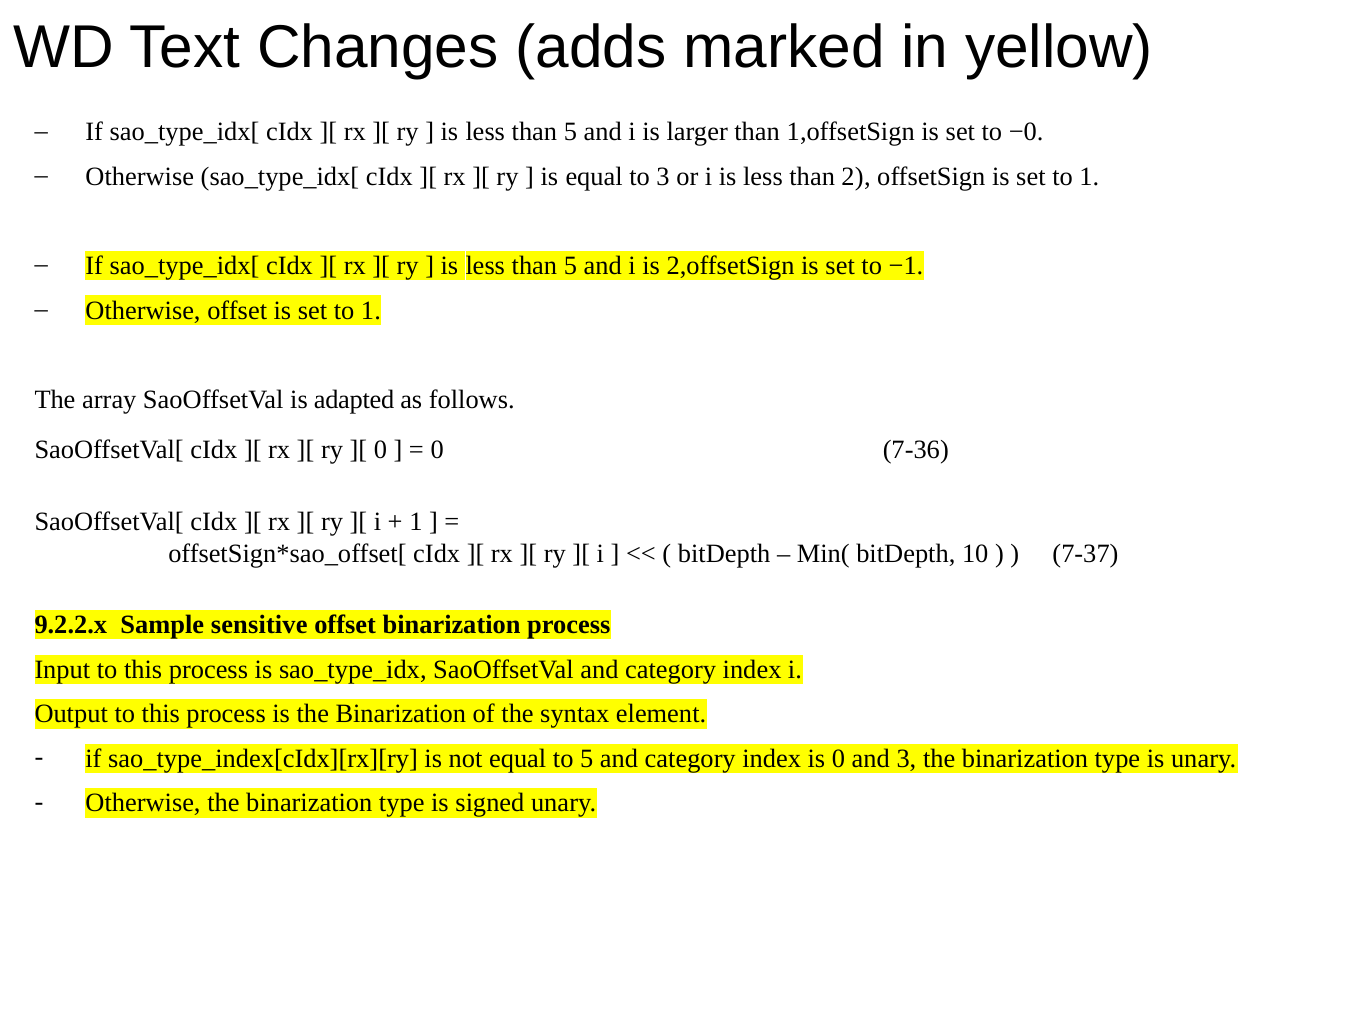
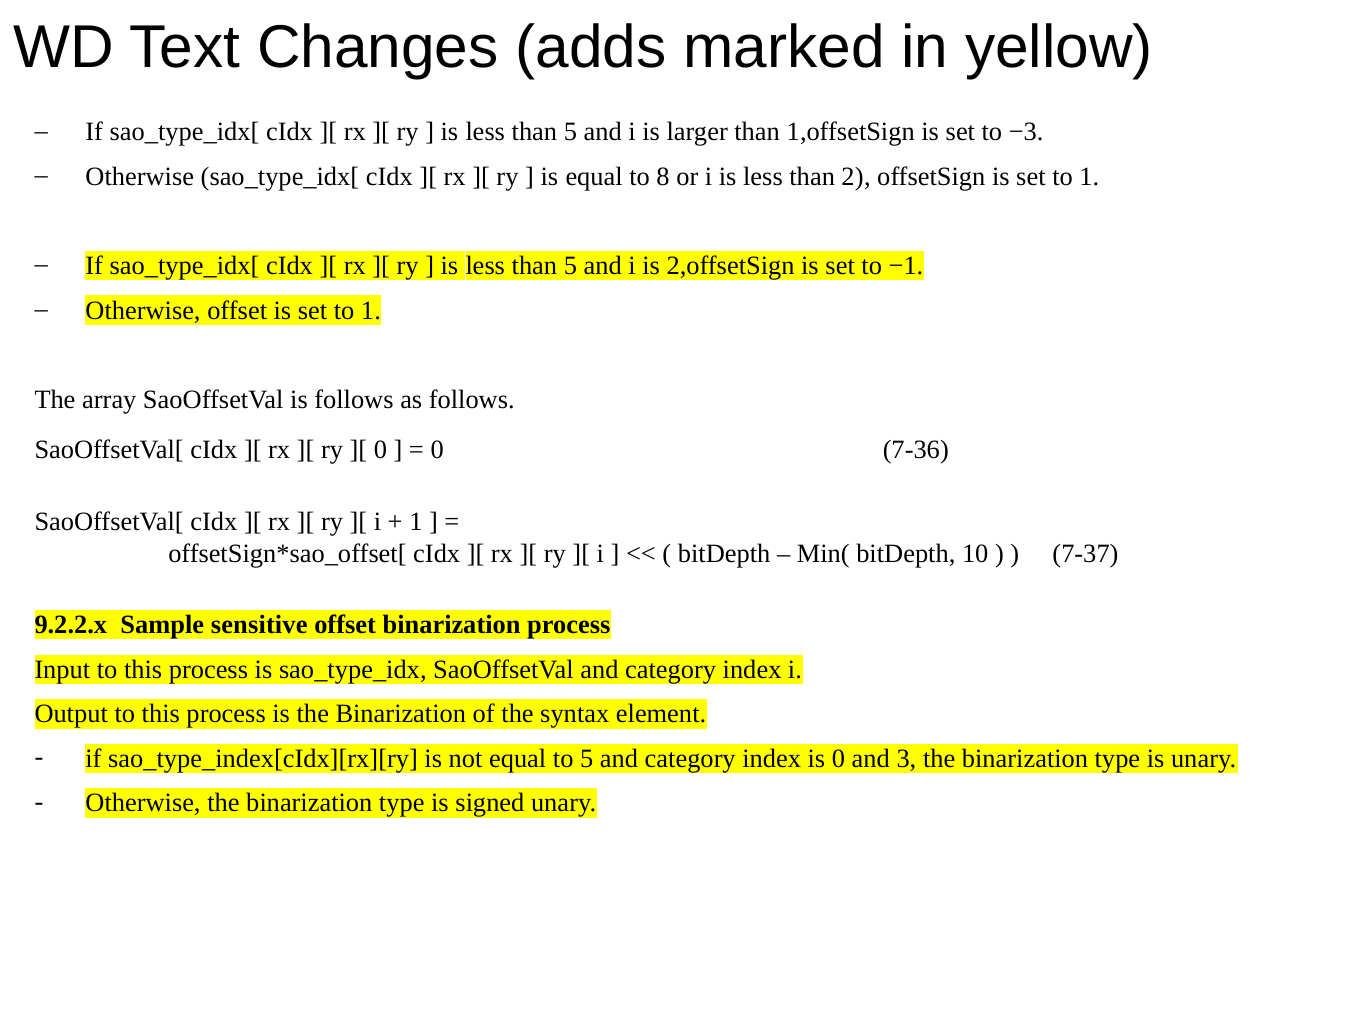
−0: −0 -> −3 (1026, 132)
to 3: 3 -> 8 (663, 177)
is adapted: adapted -> follows (354, 399)
